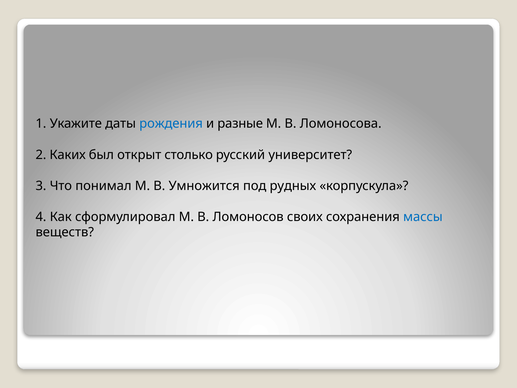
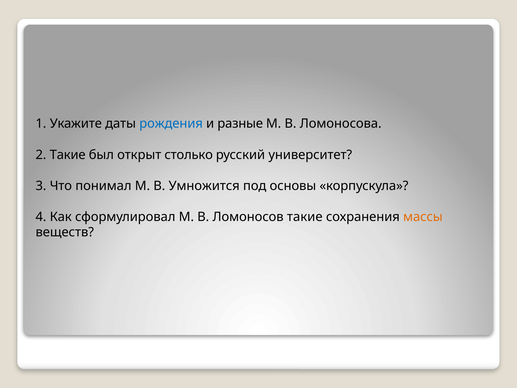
2 Каких: Каких -> Такие (68, 155)
рудных: рудных -> основы (293, 186)
Ломоносов своих: своих -> такие (305, 217)
массы colour: blue -> orange (423, 217)
